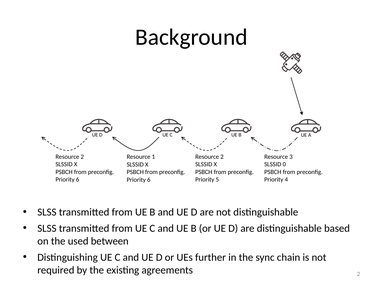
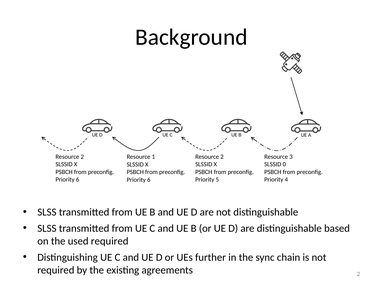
used between: between -> required (110, 241)
